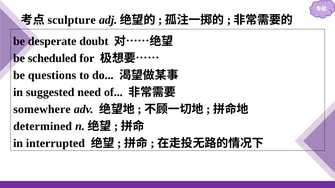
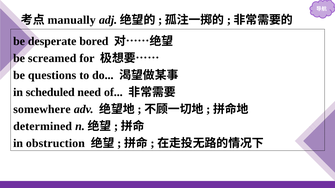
sculpture: sculpture -> manually (72, 20)
doubt: doubt -> bored (94, 41)
scheduled: scheduled -> screamed (52, 58)
suggested: suggested -> scheduled (50, 92)
interrupted: interrupted -> obstruction (55, 143)
